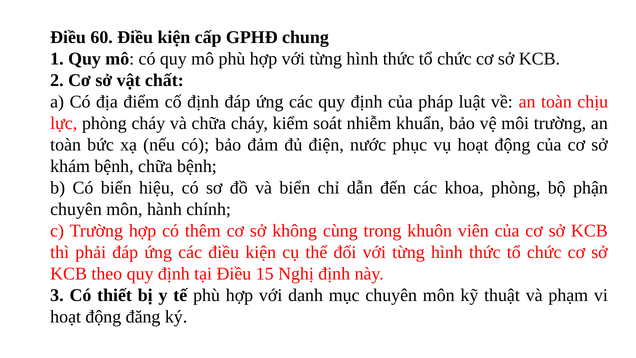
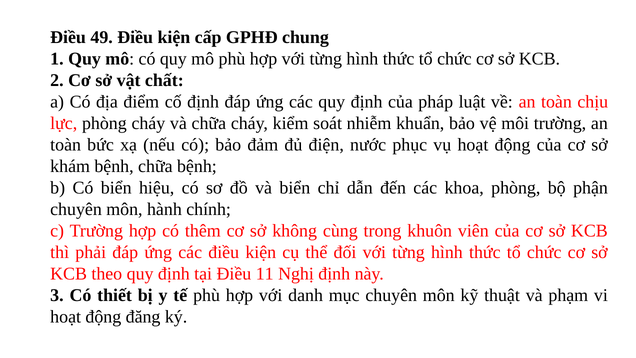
60: 60 -> 49 (102, 37)
15: 15 -> 11 (265, 274)
